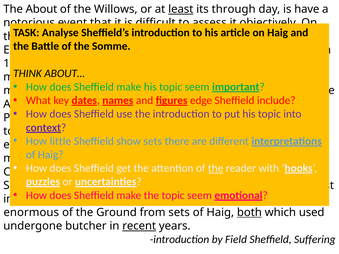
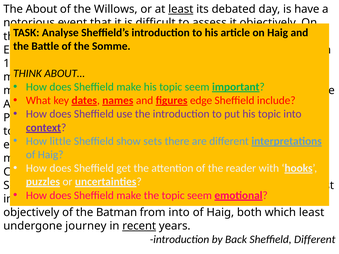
its through: through -> debated (234, 9)
the underline: present -> none (216, 168)
enormous: enormous -> objectively (31, 213)
Ground: Ground -> Batman (117, 213)
from sets: sets -> into (179, 213)
both underline: present -> none (249, 213)
which used: used -> least (312, 213)
undergone butcher: butcher -> journey (86, 226)
by Field: Field -> Back (236, 240)
Sheffield Suffering: Suffering -> Different (315, 240)
